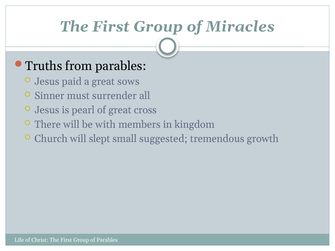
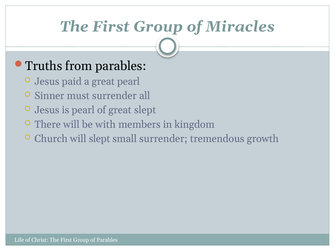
great sows: sows -> pearl (128, 82)
great cross: cross -> slept (145, 110)
small suggested: suggested -> surrender (163, 139)
